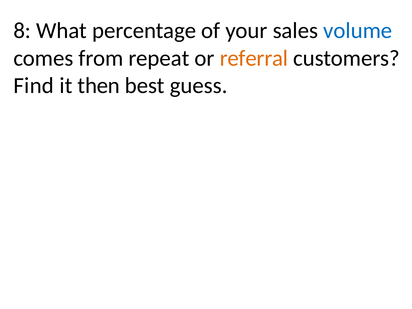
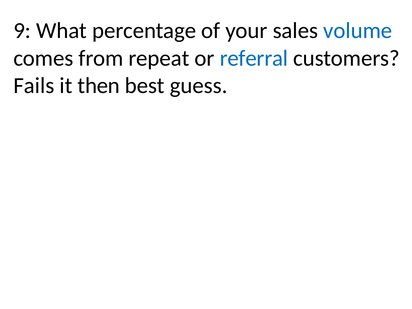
8: 8 -> 9 (22, 31)
referral colour: orange -> blue (254, 58)
Find: Find -> Fails (34, 86)
